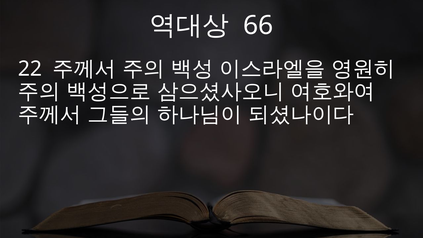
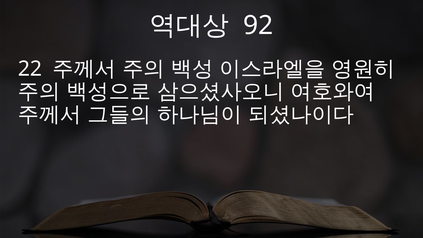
66: 66 -> 92 (258, 25)
